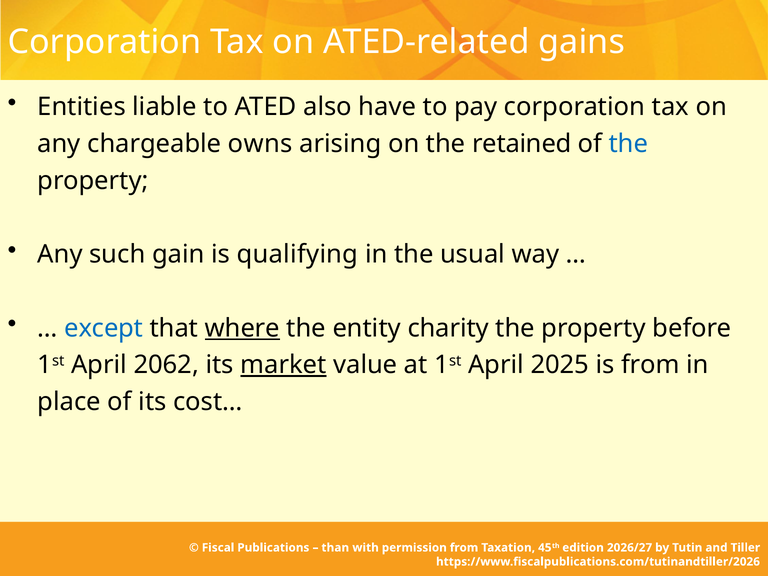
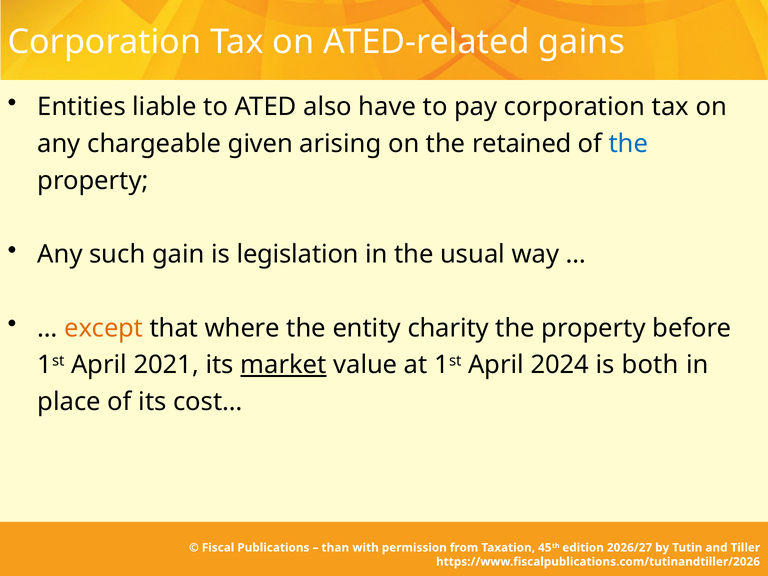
owns: owns -> given (260, 144)
qualifying: qualifying -> legislation (298, 254)
except colour: blue -> orange (104, 328)
where underline: present -> none (242, 328)
2062: 2062 -> 2021 (166, 365)
2025: 2025 -> 2024 (560, 365)
is from: from -> both (650, 365)
